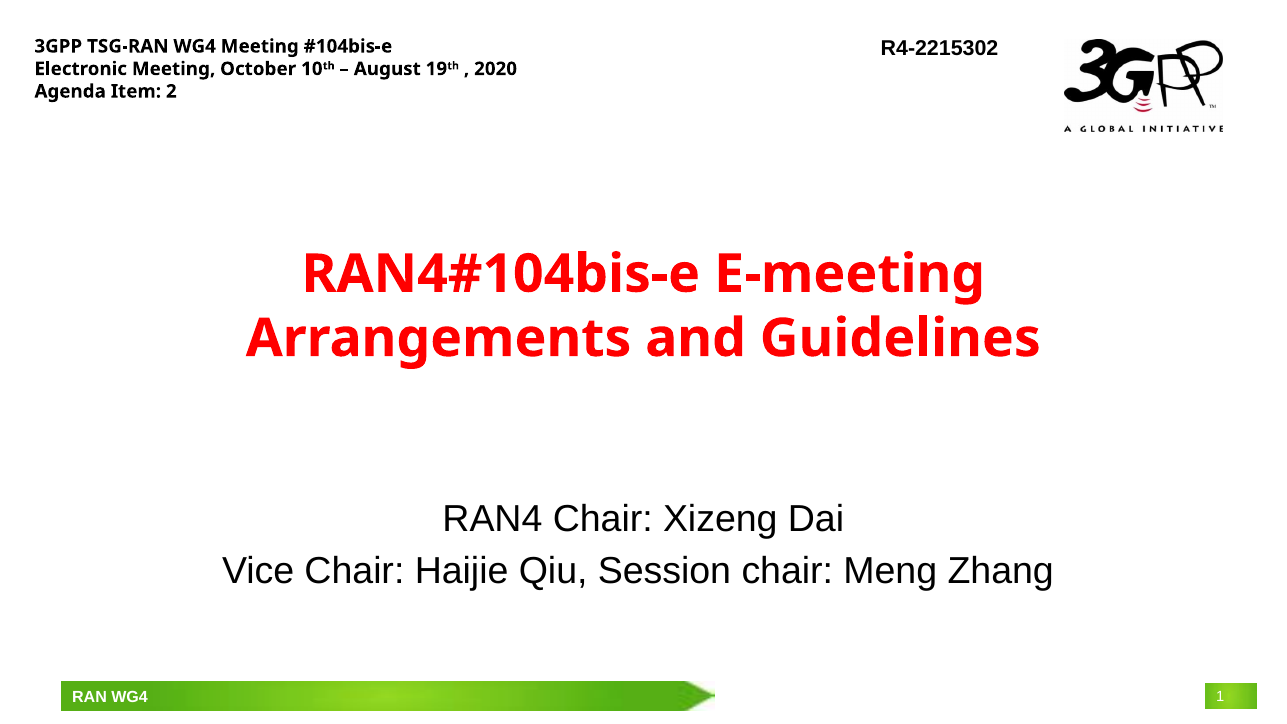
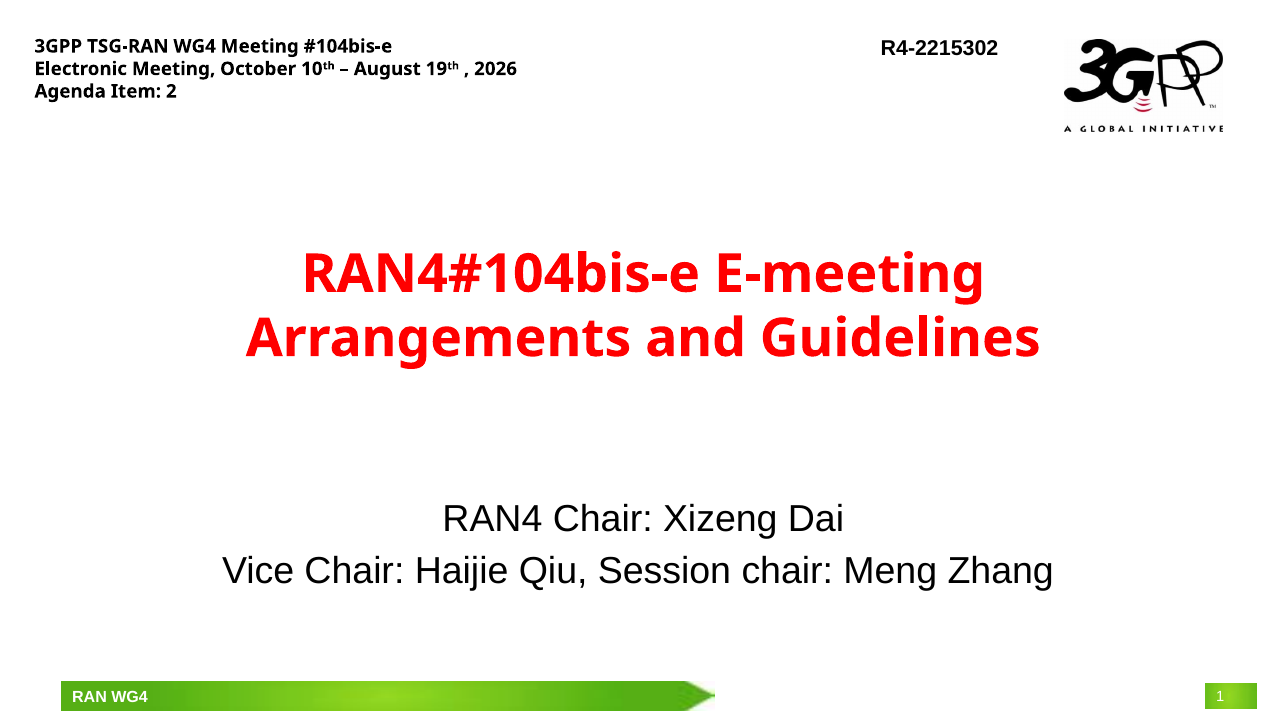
2020: 2020 -> 2026 (496, 69)
